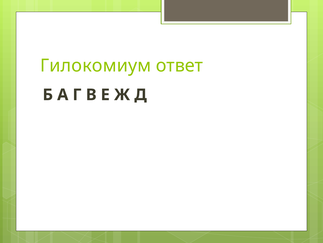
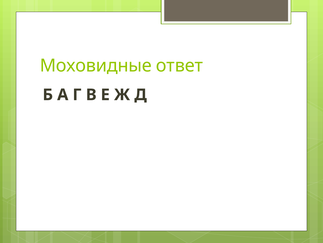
Гилокомиум: Гилокомиум -> Моховидные (96, 66)
